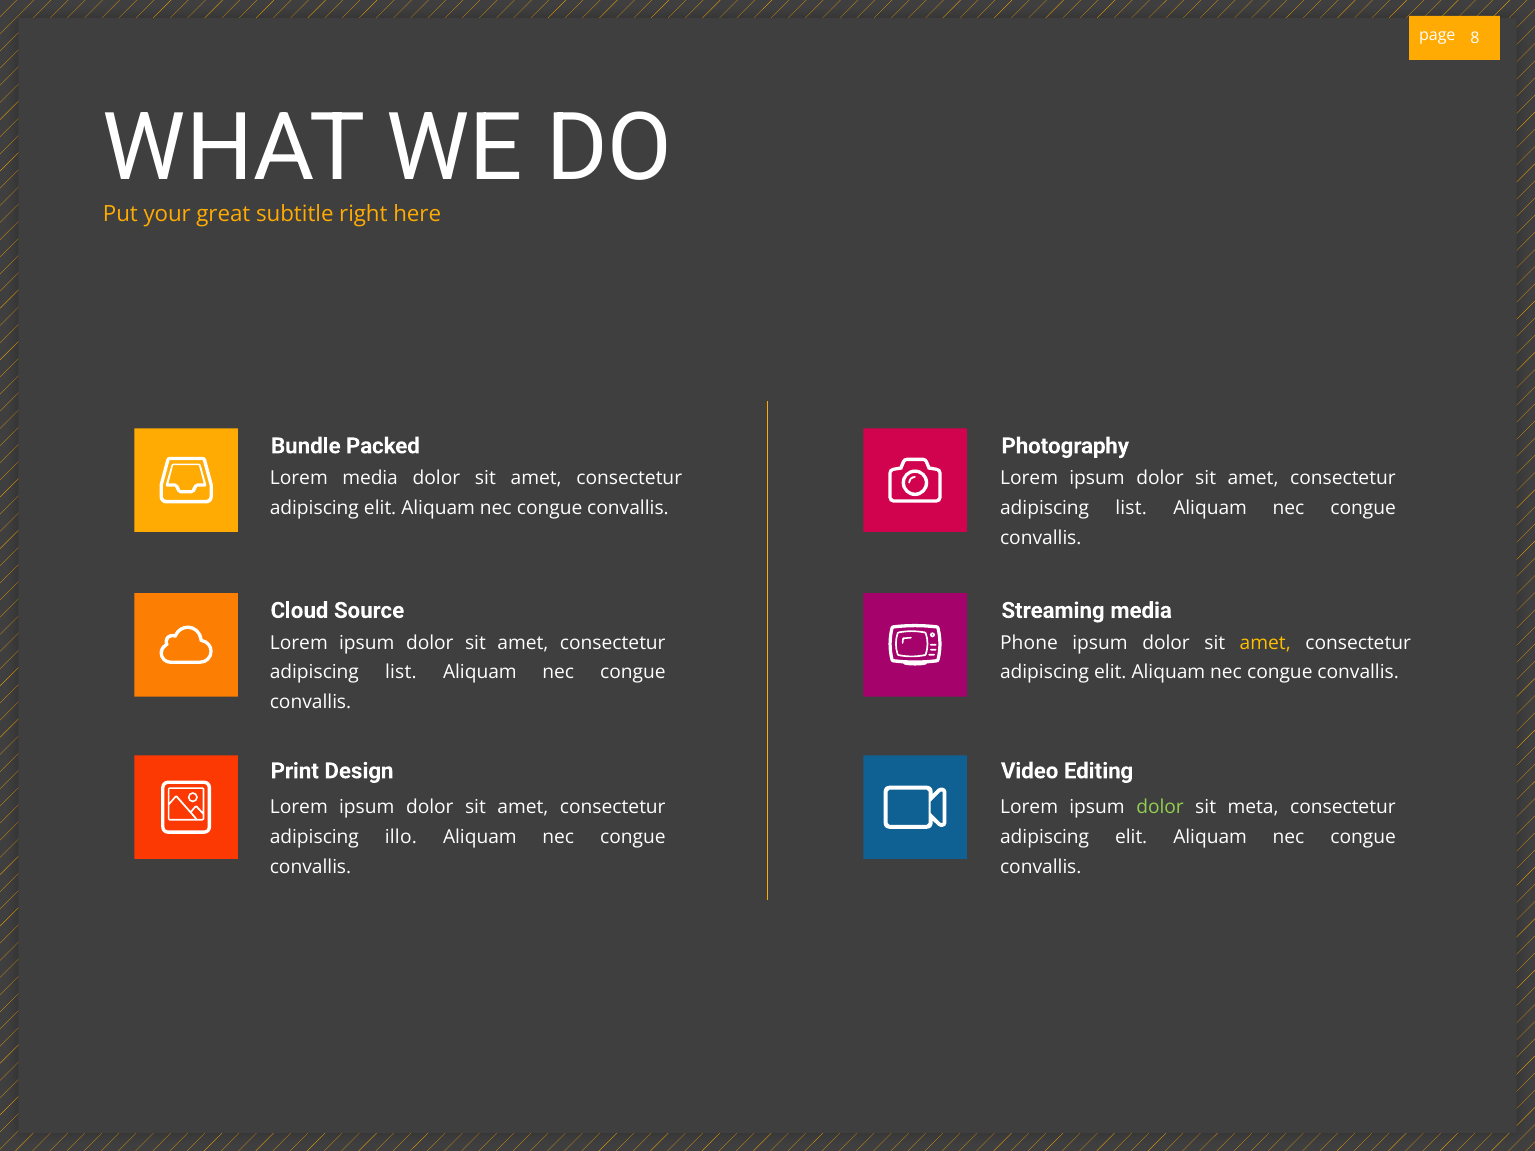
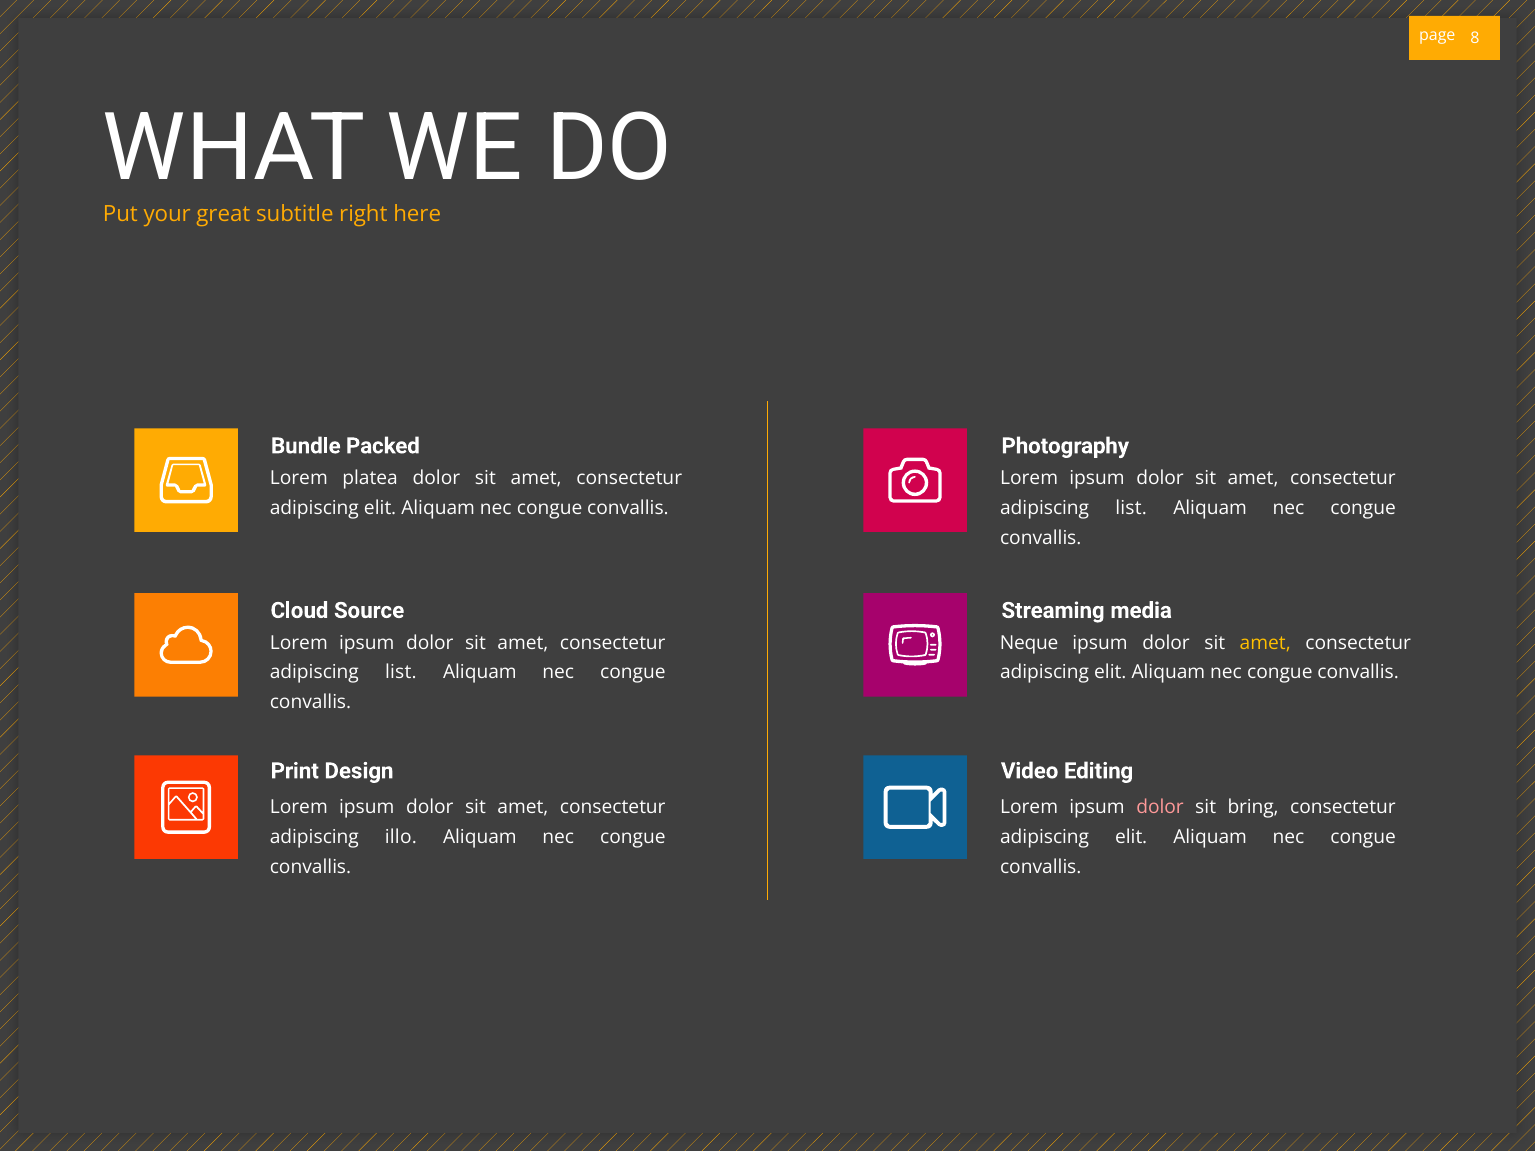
Lorem media: media -> platea (370, 478)
Phone: Phone -> Neque (1029, 643)
dolor colour: light green -> pink (1160, 807)
meta: meta -> bring (1253, 807)
